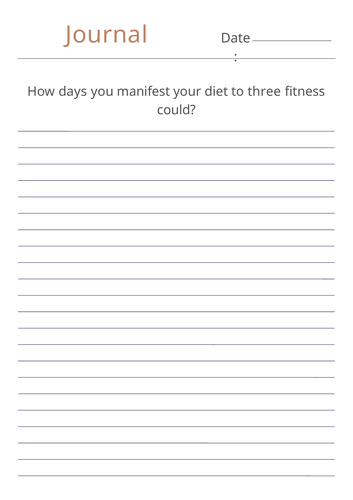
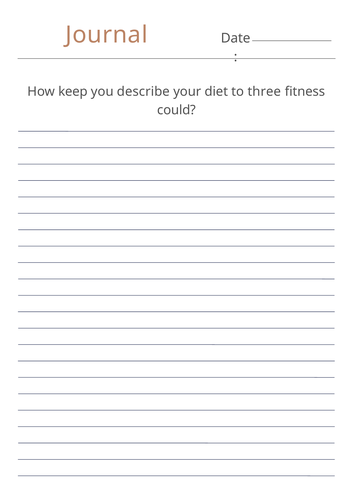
days: days -> keep (73, 92)
manifest: manifest -> describe (143, 92)
